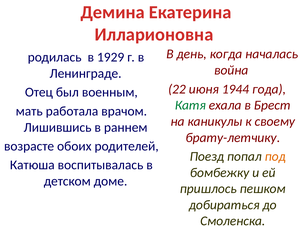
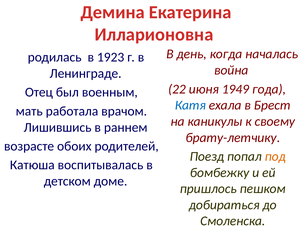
1929: 1929 -> 1923 (111, 57)
1944: 1944 -> 1949 (235, 89)
Катя colour: green -> blue (190, 105)
